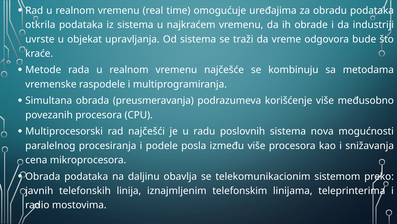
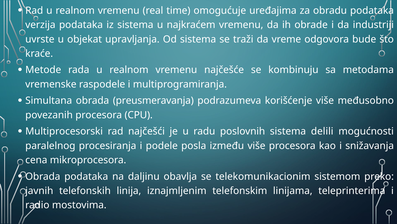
otkrila: otkrila -> verzija (40, 25)
nova: nova -> delili (322, 131)
